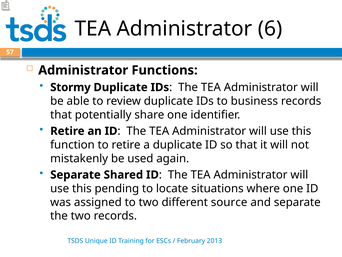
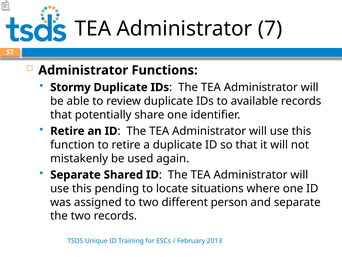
6: 6 -> 7 (270, 29)
business: business -> available (254, 101)
source: source -> person (229, 202)
